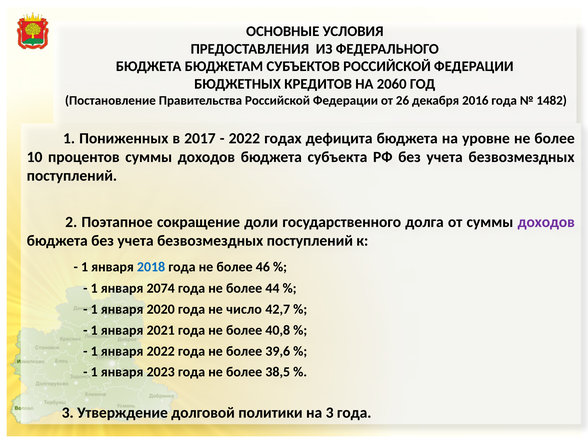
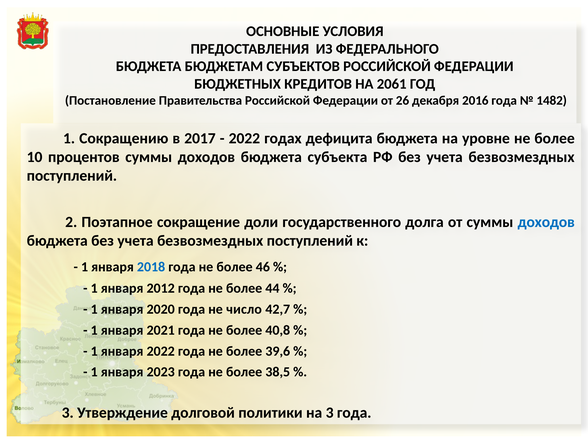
2060: 2060 -> 2061 (392, 84)
Пониженных: Пониженных -> Сокращению (124, 138)
доходов colour: purple -> blue (546, 222)
2074: 2074 -> 2012 (161, 288)
